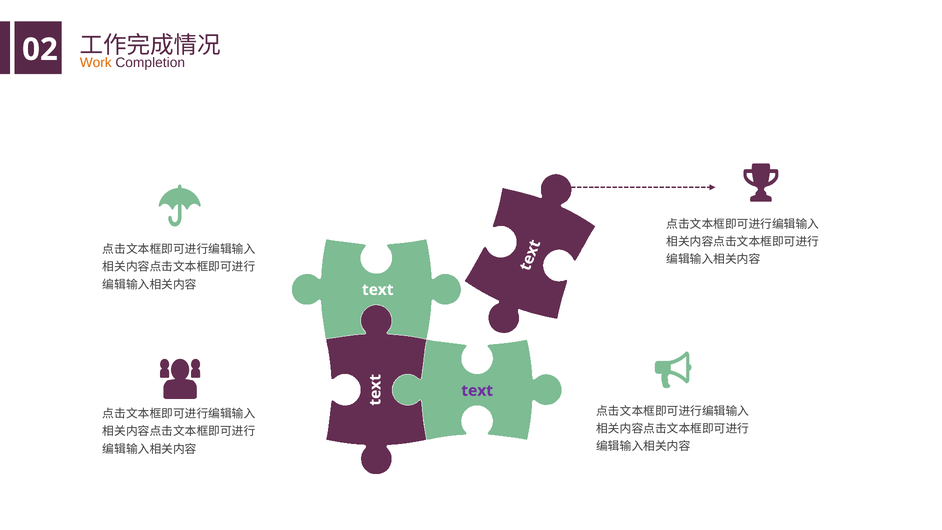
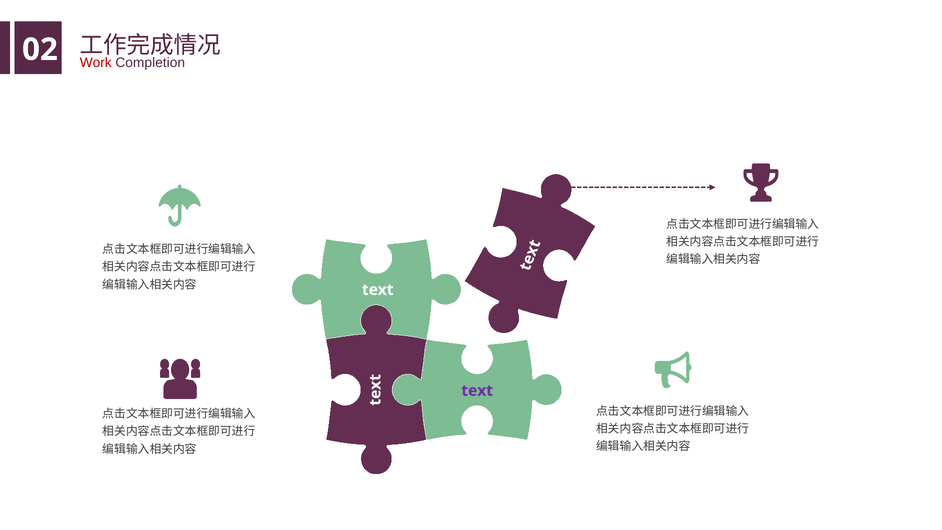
Work colour: orange -> red (96, 63)
